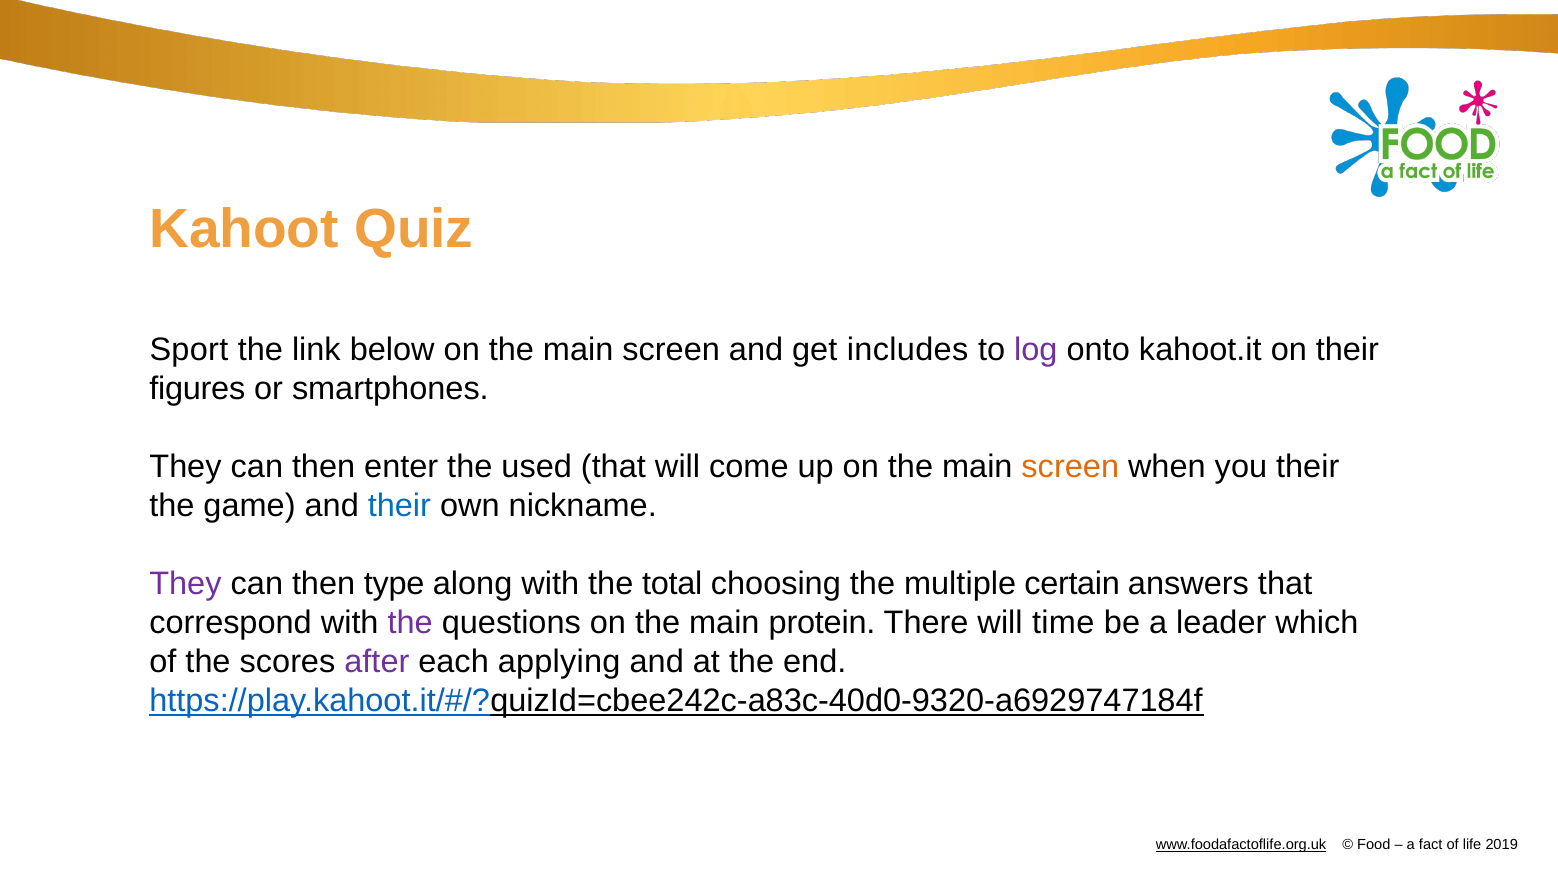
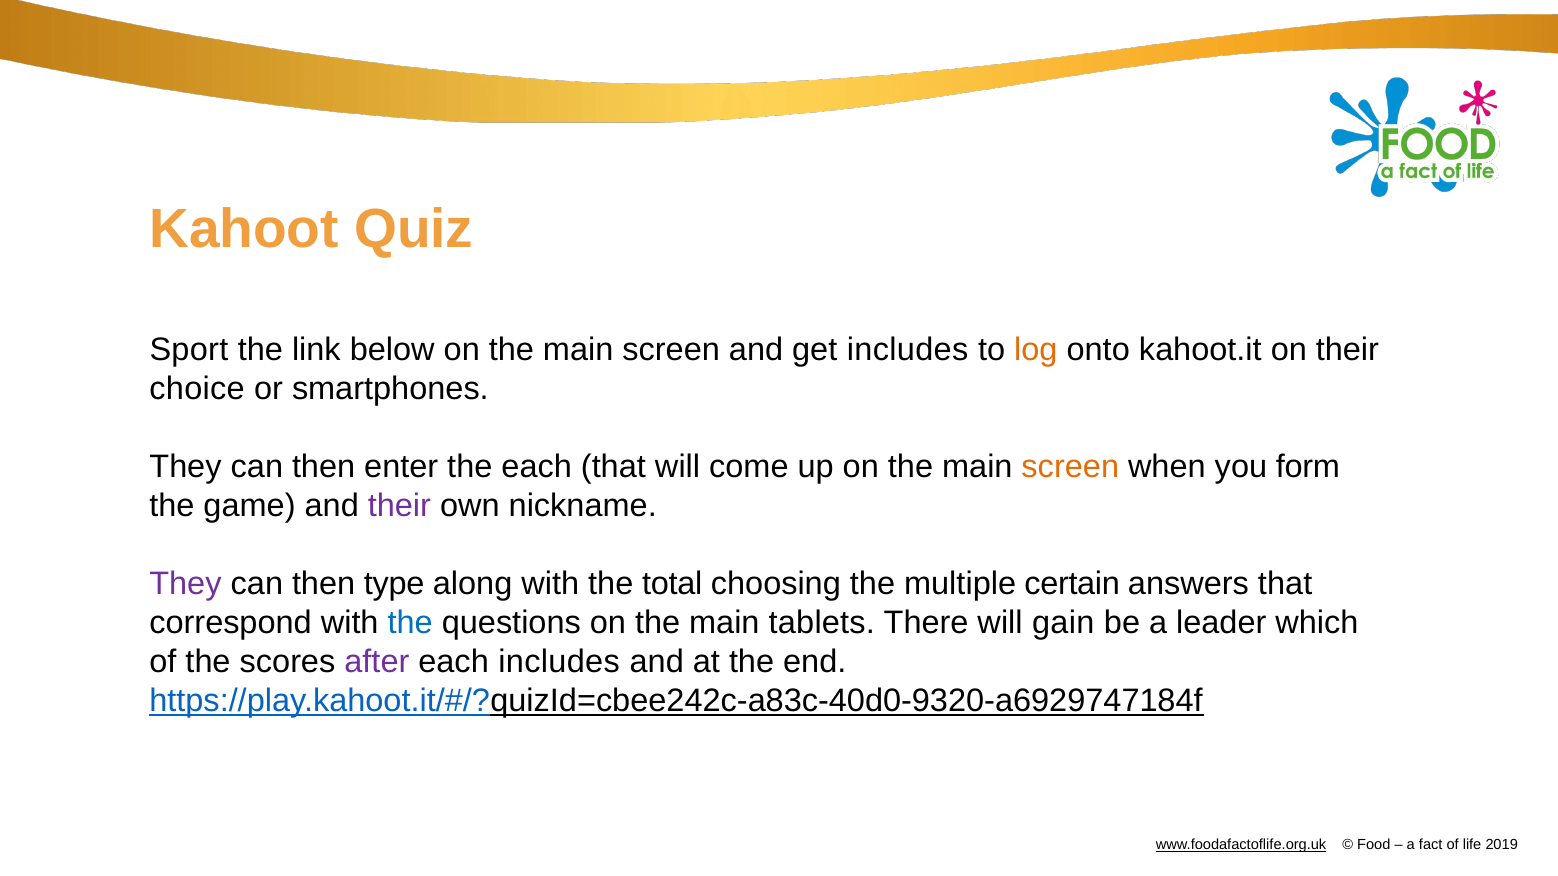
log colour: purple -> orange (1036, 350)
figures: figures -> choice (197, 389)
the used: used -> each (537, 467)
you their: their -> form (1308, 467)
their colour: blue -> purple (399, 506)
the colour: purple -> blue (410, 623)
protein: protein -> tablets (822, 623)
time: time -> gain (1063, 623)
each applying: applying -> includes (559, 662)
